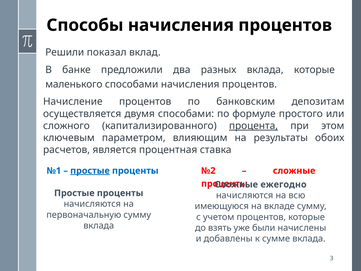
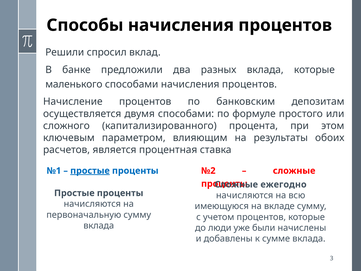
показал: показал -> спросил (107, 52)
процента underline: present -> none (254, 126)
взять: взять -> люди (220, 228)
